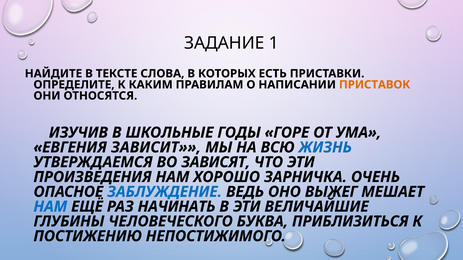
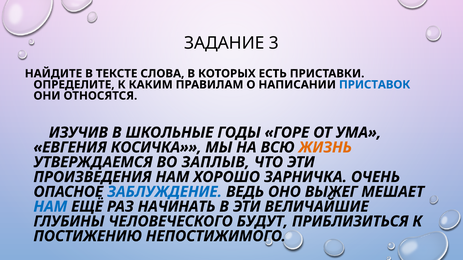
1: 1 -> 3 (274, 43)
ПРИСТАВОК colour: orange -> blue (375, 85)
ЗАВИСИТ: ЗАВИСИТ -> КОСИЧКА (156, 148)
ЖИЗНЬ colour: blue -> orange (325, 148)
ЗАВИСЯТ: ЗАВИСЯТ -> ЗАПЛЫВ (215, 162)
БУКВА: БУКВА -> БУДУТ (262, 222)
